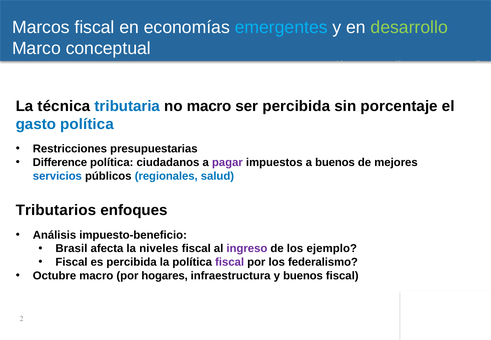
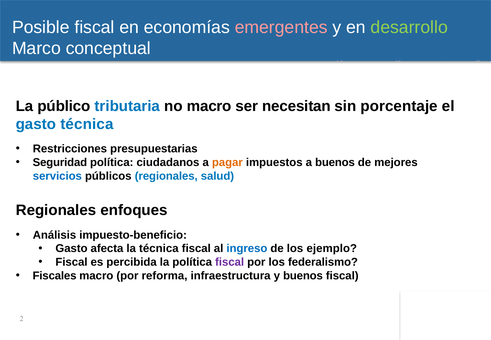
Marcos: Marcos -> Posible (41, 27)
emergentes colour: light blue -> pink (281, 27)
técnica: técnica -> público (64, 106)
ser percibida: percibida -> necesitan (296, 106)
gasto política: política -> técnica (87, 124)
Difference: Difference -> Seguridad (60, 162)
pagar colour: purple -> orange (227, 162)
Tributarios: Tributarios -> Regionales (56, 210)
Brasil: Brasil -> Gasto (71, 248)
la niveles: niveles -> técnica (159, 248)
ingreso colour: purple -> blue (247, 248)
Octubre: Octubre -> Fiscales (55, 276)
hogares: hogares -> reforma (165, 276)
